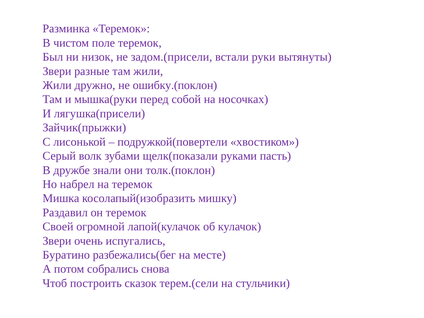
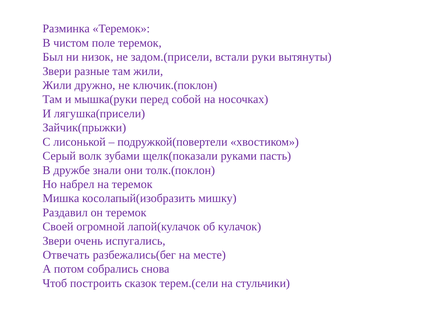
ошибку.(поклон: ошибку.(поклон -> ключик.(поклон (175, 85)
Буратино: Буратино -> Отвечать (66, 255)
